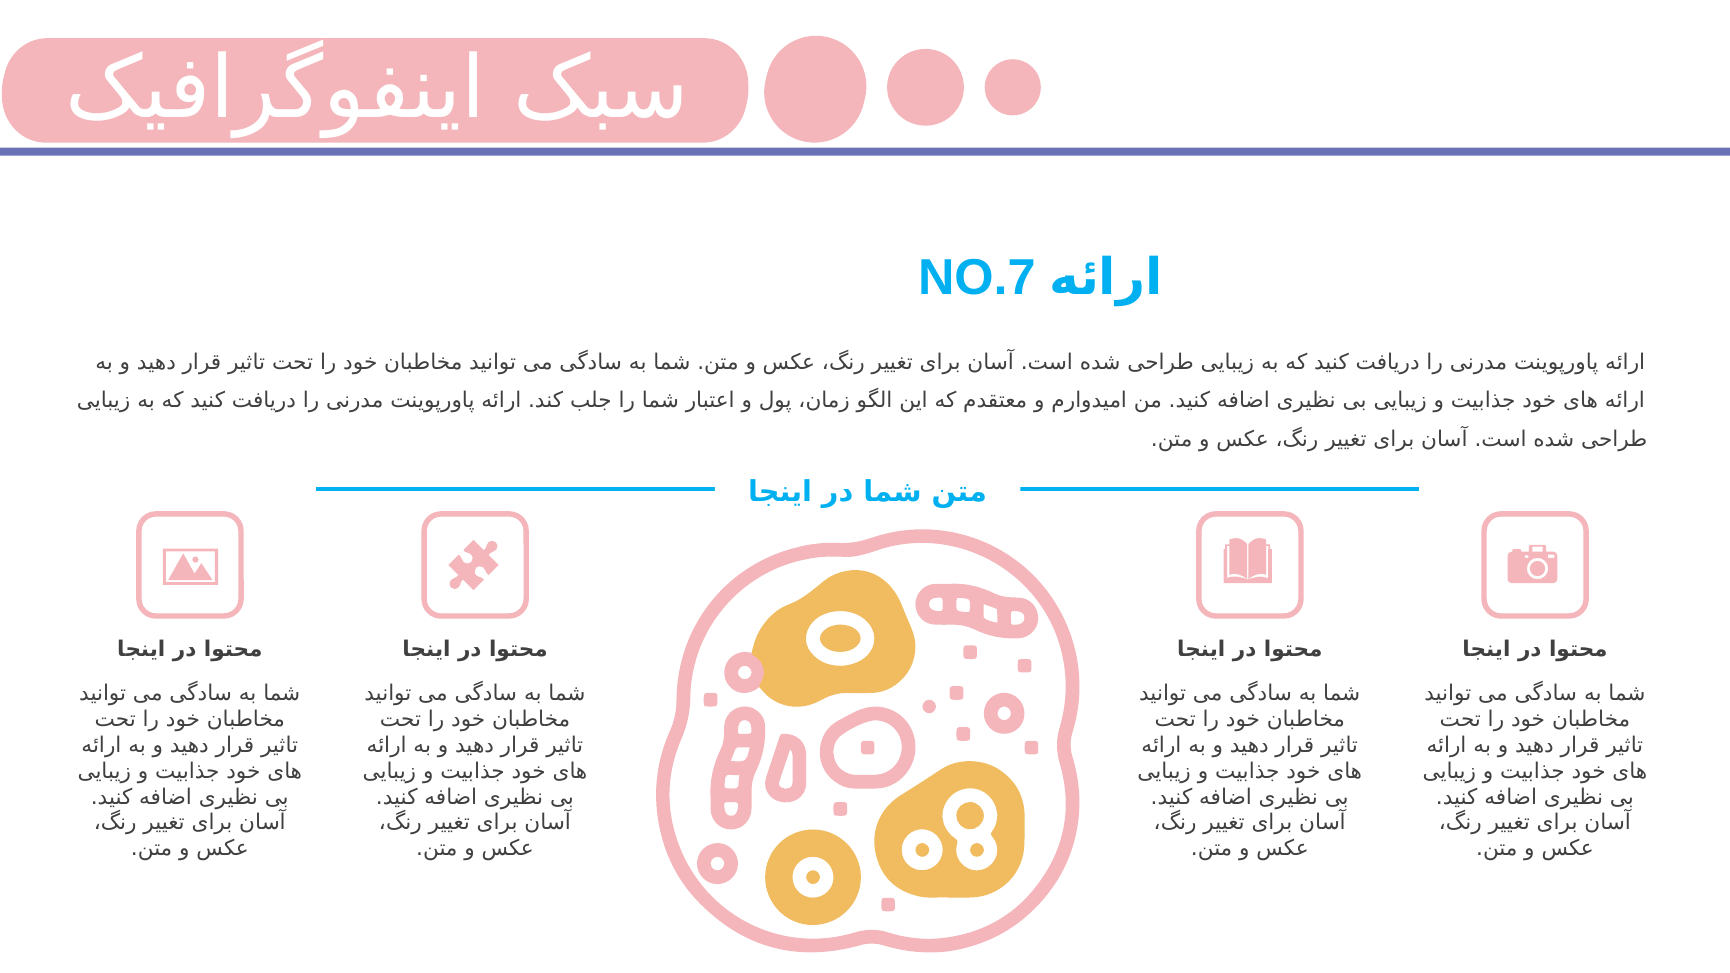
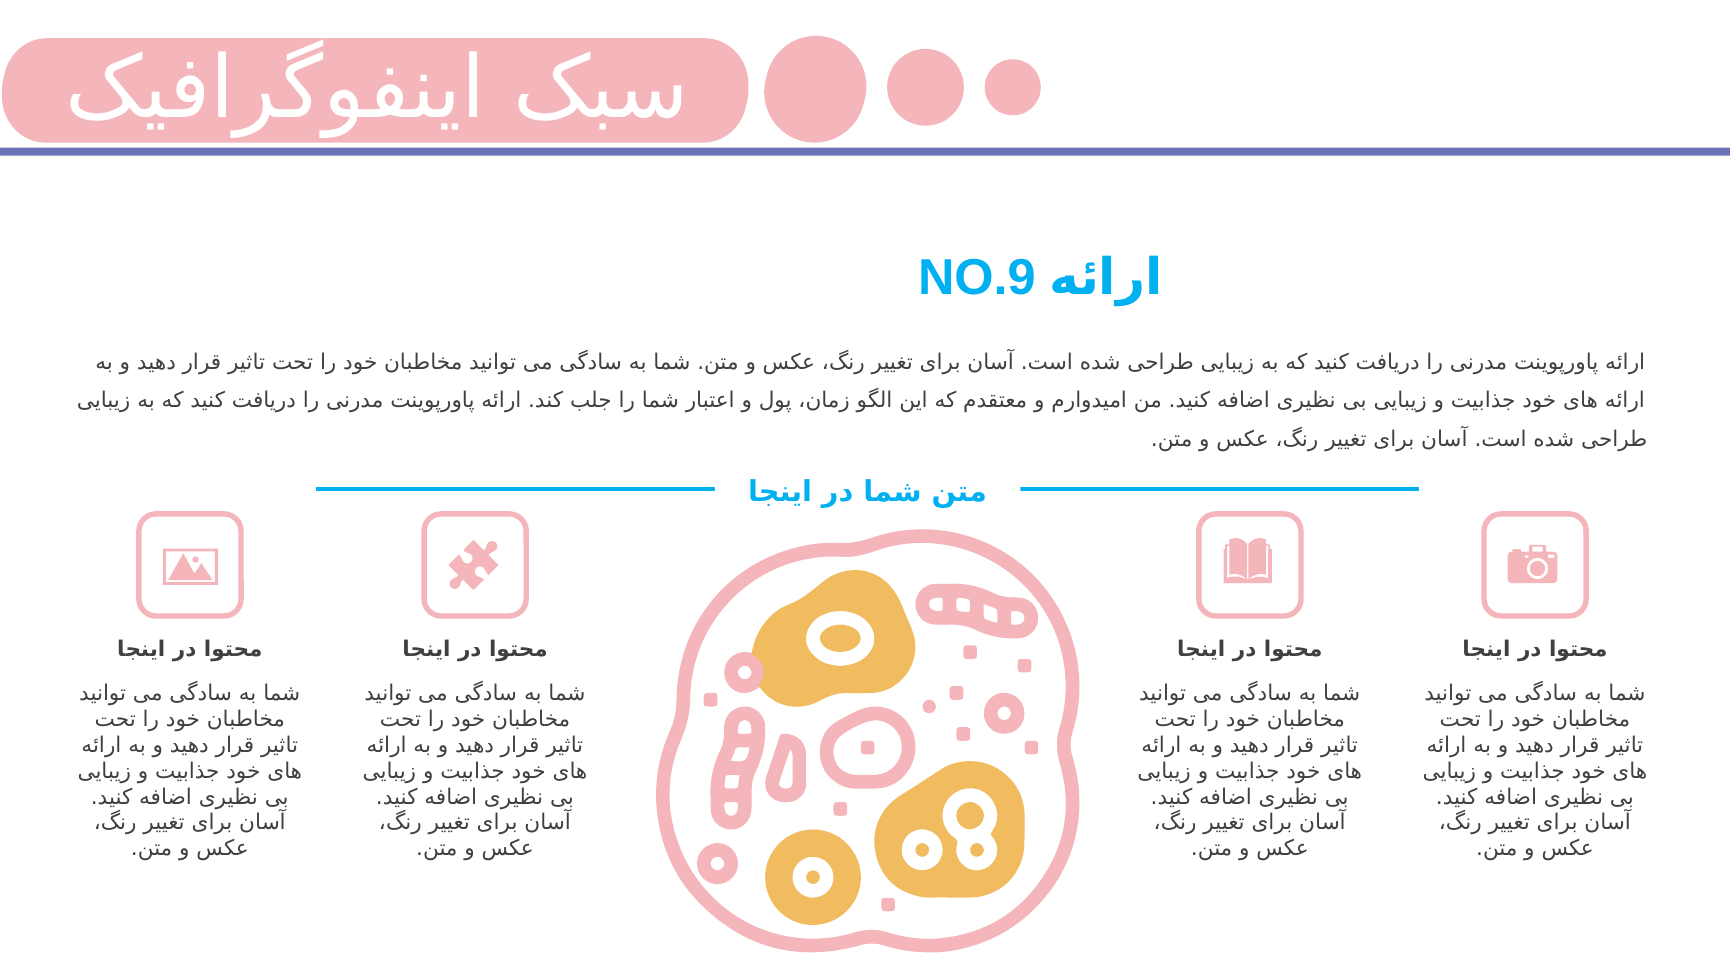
NO.7: NO.7 -> NO.9 (977, 278)
